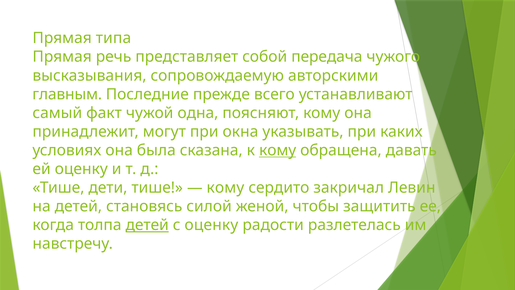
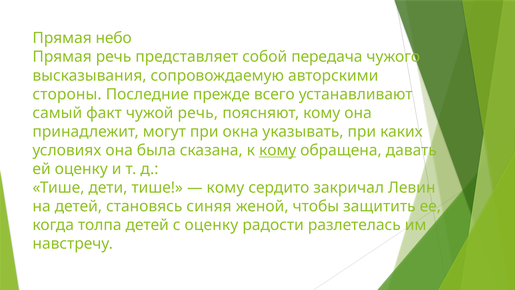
типа: типа -> небо (114, 38)
главным: главным -> стороны (67, 94)
чужой одна: одна -> речь (198, 113)
силой: силой -> синяя (209, 206)
детей underline: present -> none (147, 225)
